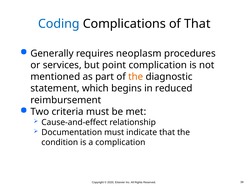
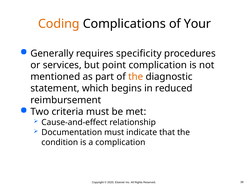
Coding colour: blue -> orange (59, 24)
of That: That -> Your (197, 24)
neoplasm: neoplasm -> specificity (139, 53)
